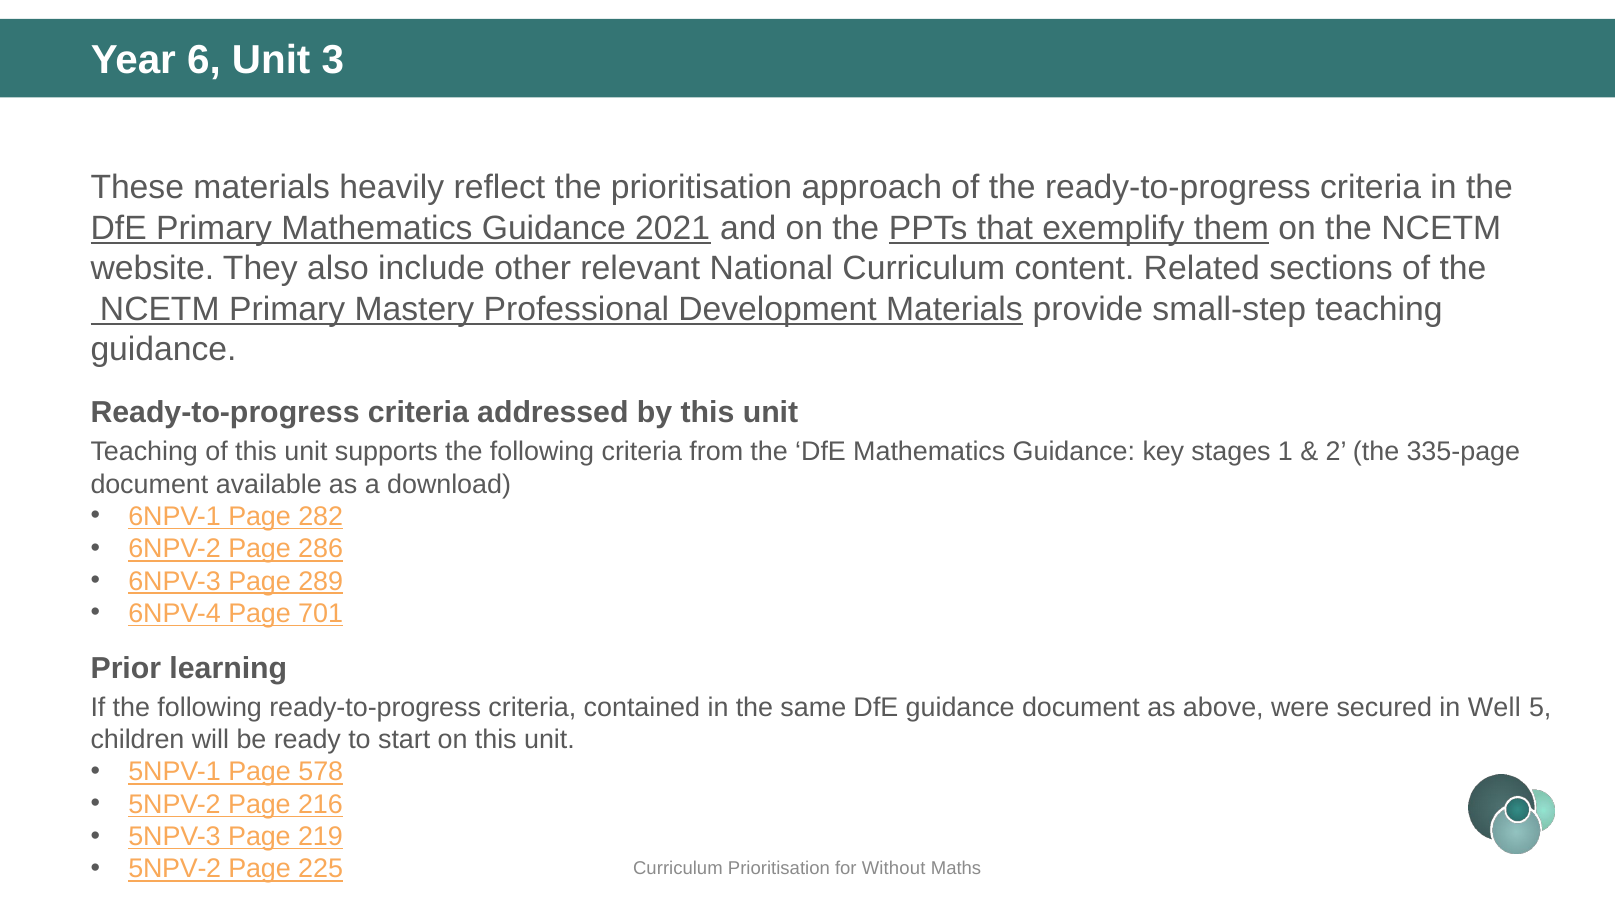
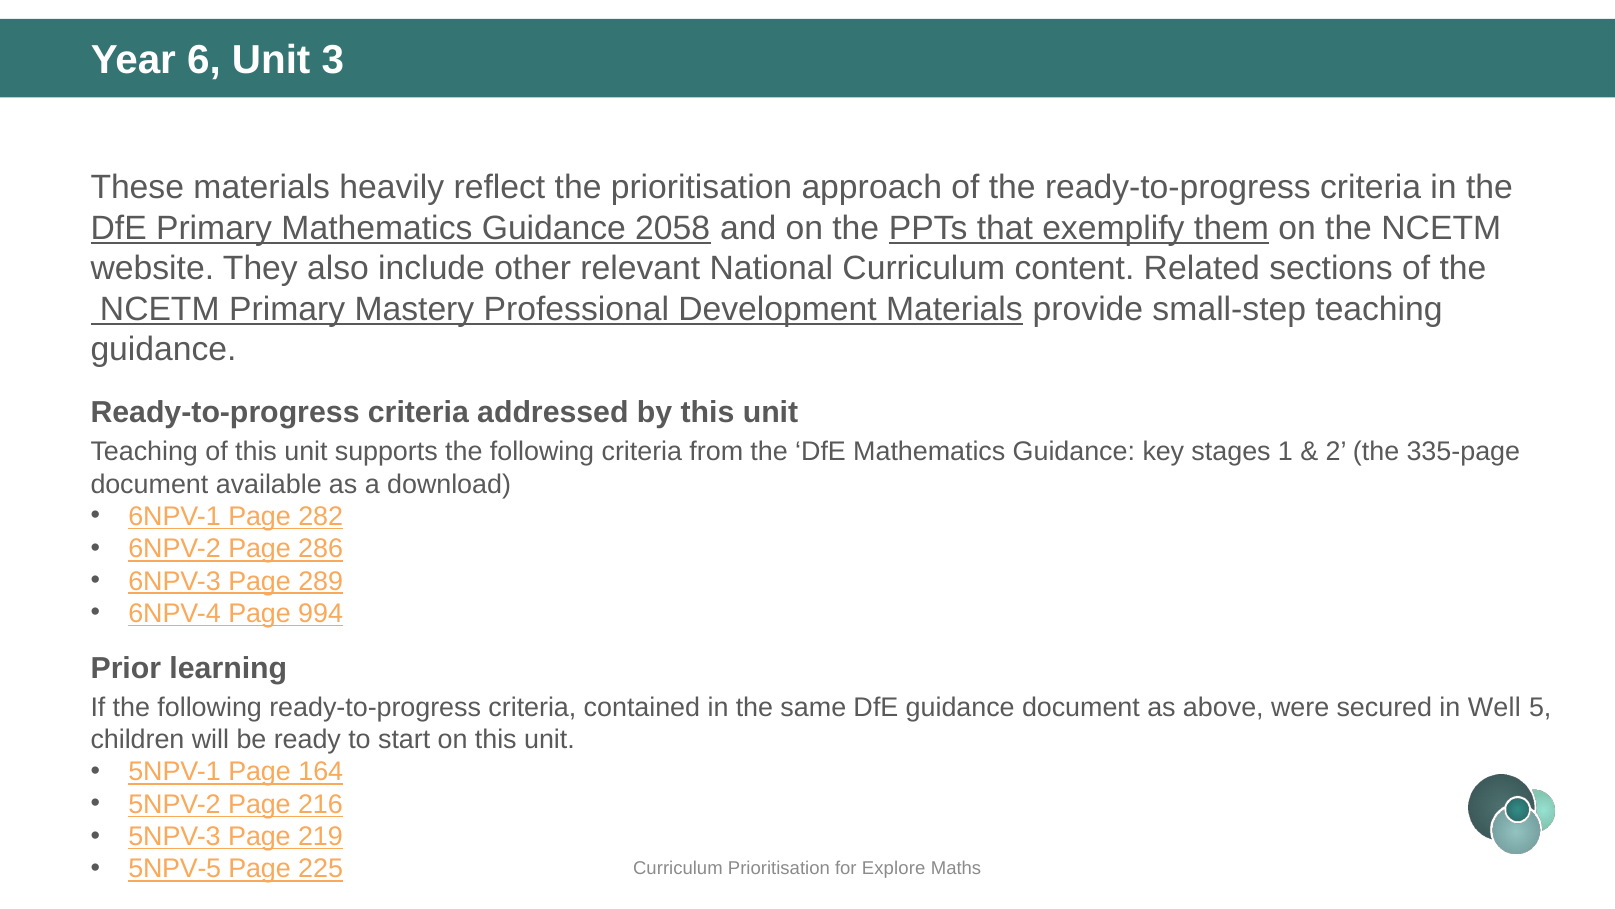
2021: 2021 -> 2058 (673, 228)
701: 701 -> 994 (321, 613)
578: 578 -> 164 (321, 772)
5NPV-2: 5NPV-2 -> 5NPV-5 (175, 868)
Without: Without -> Explore (894, 867)
